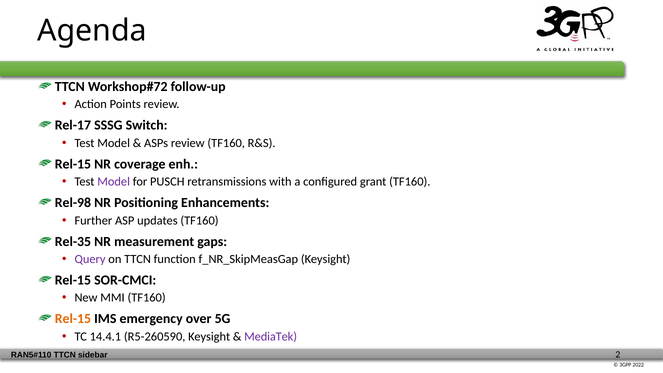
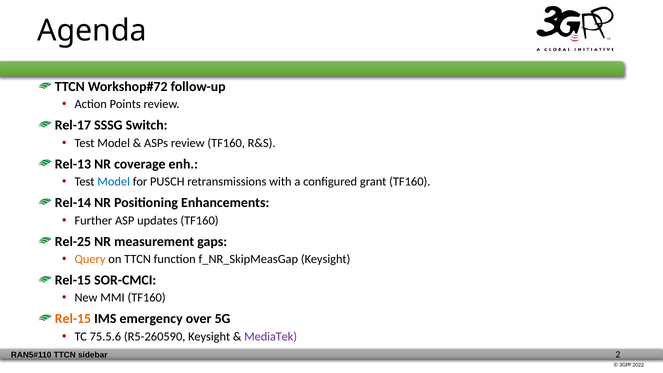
Rel-15: Rel-15 -> Rel-13 (73, 164)
Model colour: purple -> blue (114, 182)
Rel-98: Rel-98 -> Rel-14 (73, 203)
Rel-35: Rel-35 -> Rel-25 (73, 241)
Query colour: purple -> orange (90, 259)
14.4.1: 14.4.1 -> 75.5.6 (105, 336)
